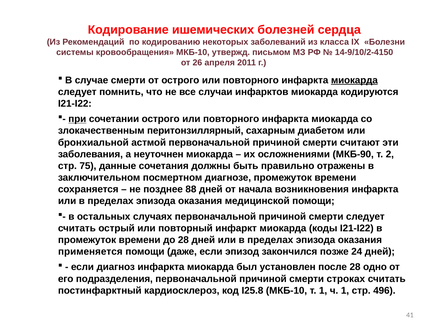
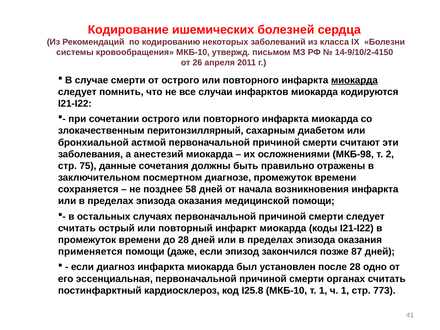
при underline: present -> none (77, 119)
неуточнен: неуточнен -> анестезий (159, 154)
МКБ-90: МКБ-90 -> МКБ-98 (353, 154)
88: 88 -> 58 (191, 189)
24: 24 -> 87 (357, 252)
подразделения: подразделения -> эссенциальная (114, 279)
строках: строках -> органах (346, 279)
496: 496 -> 773 (384, 291)
